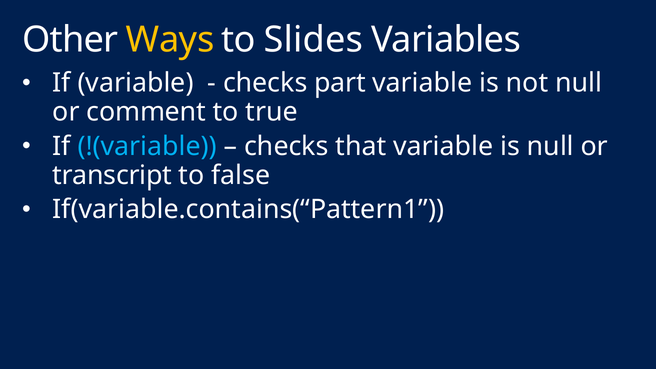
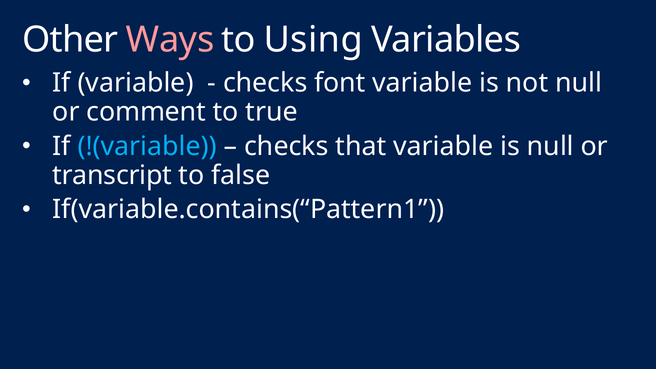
Ways colour: yellow -> pink (170, 40)
Slides: Slides -> Using (313, 40)
part: part -> font (340, 83)
